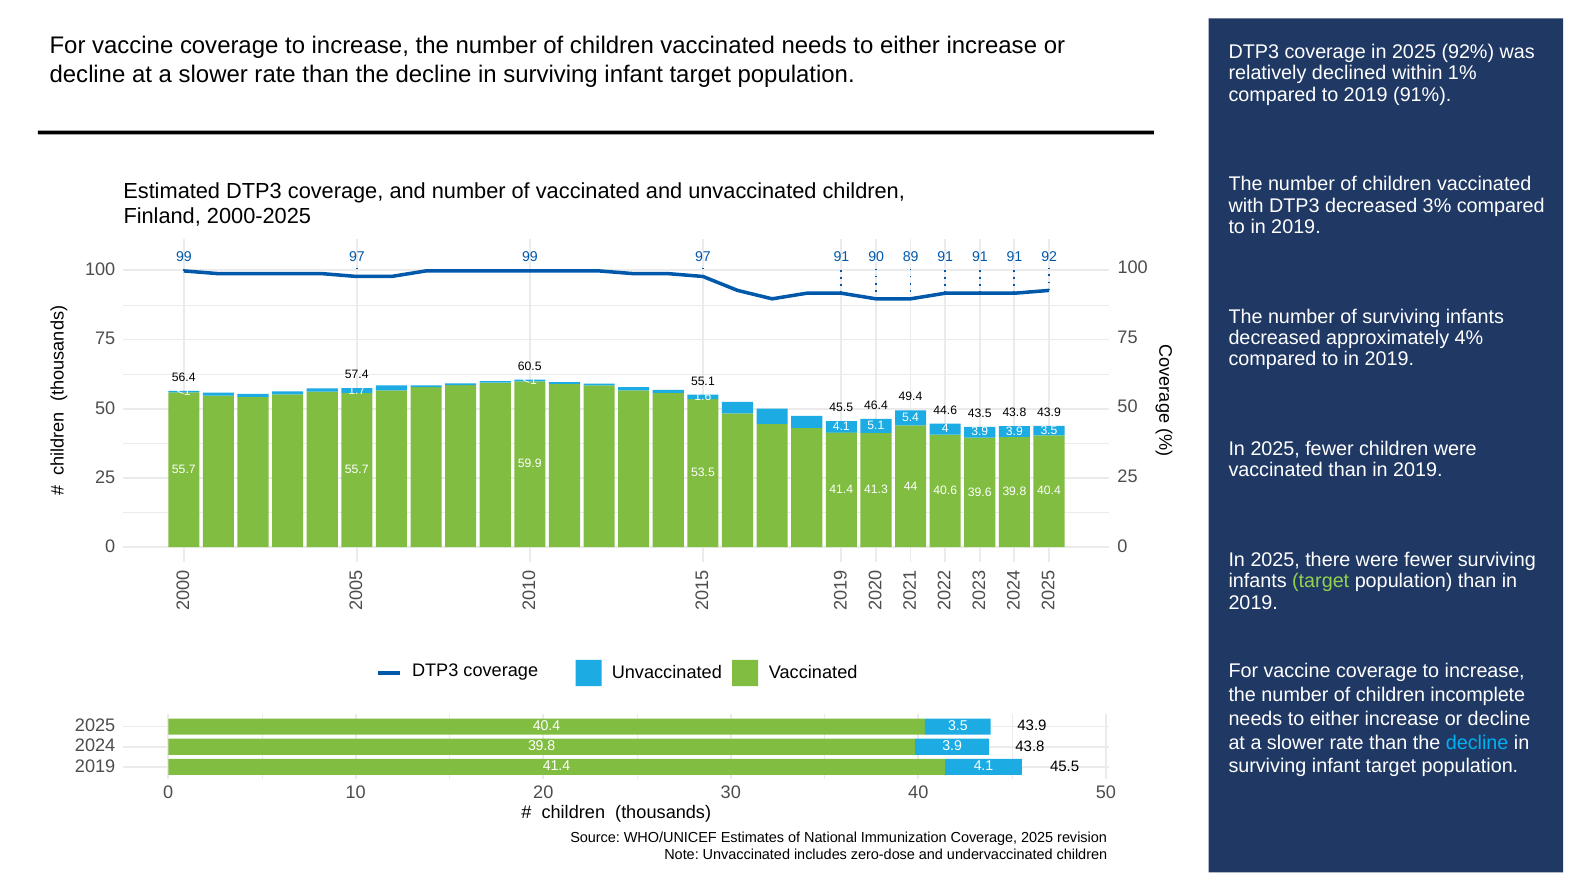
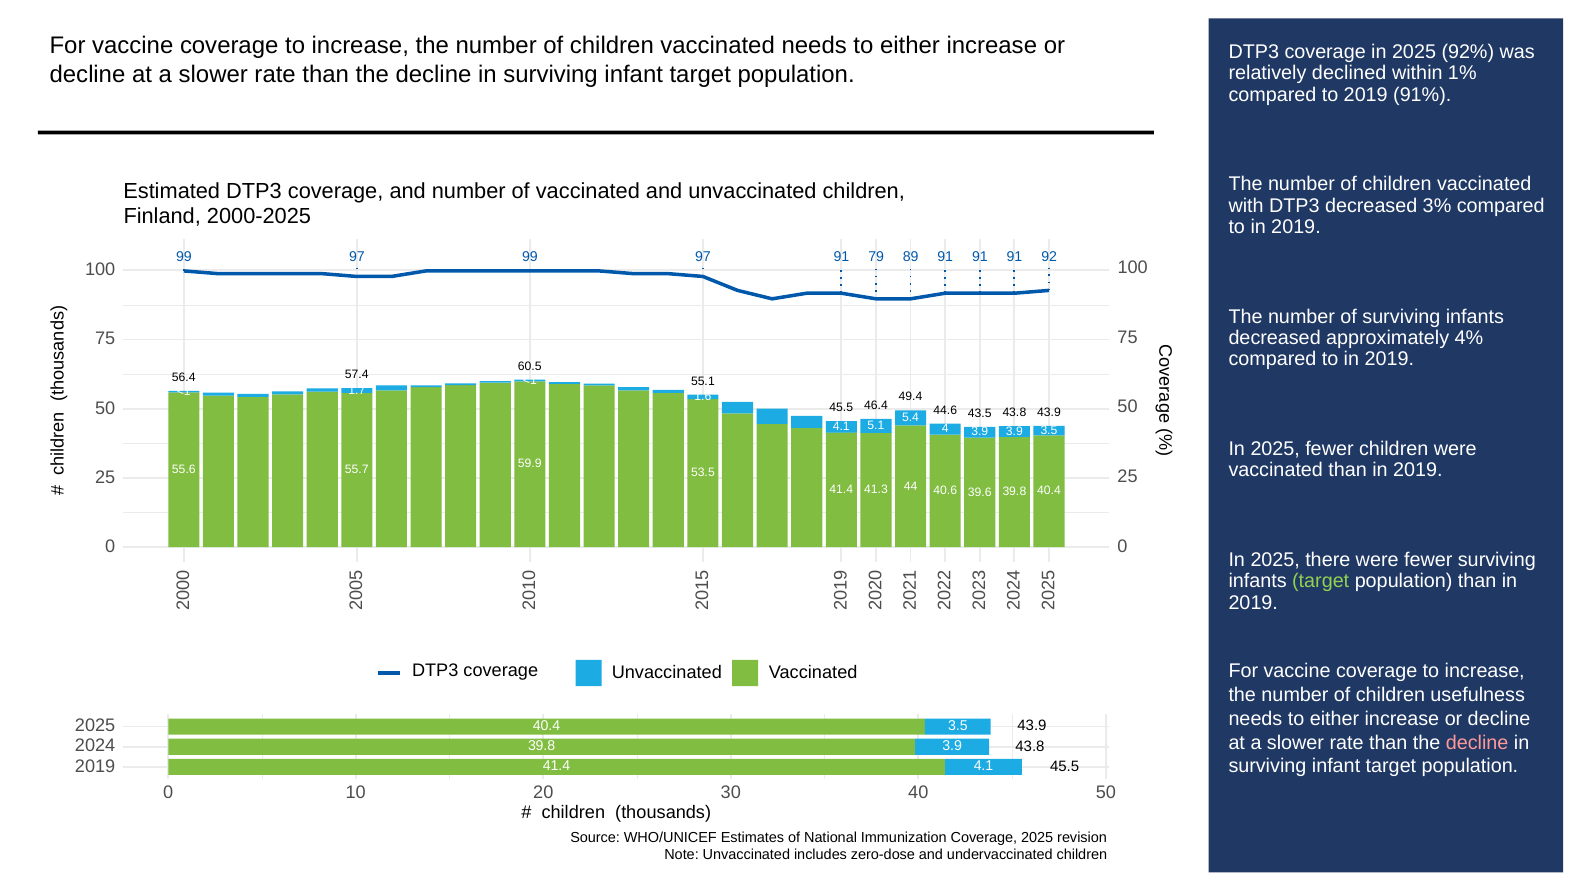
90: 90 -> 79 (876, 257)
55.7: 55.7 -> 55.6 (184, 469)
incomplete: incomplete -> usefulness (1478, 695)
decline colour: light blue -> pink (1477, 742)
